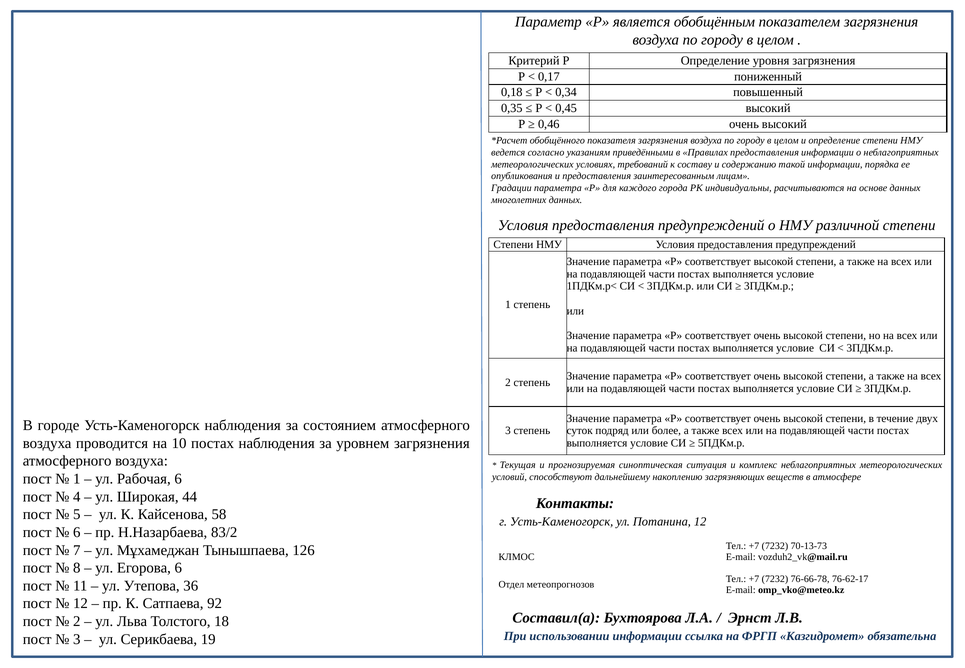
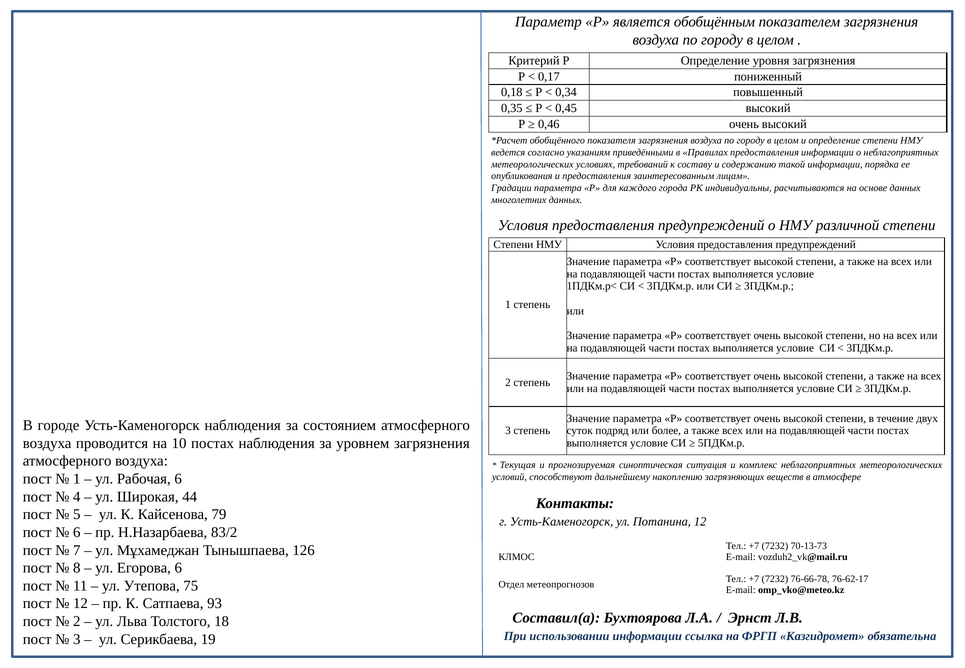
58: 58 -> 79 (219, 515)
36: 36 -> 75 (191, 586)
92: 92 -> 93 (215, 604)
